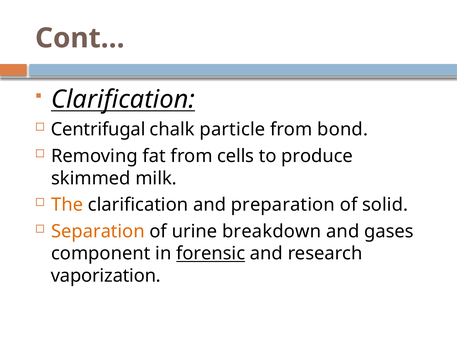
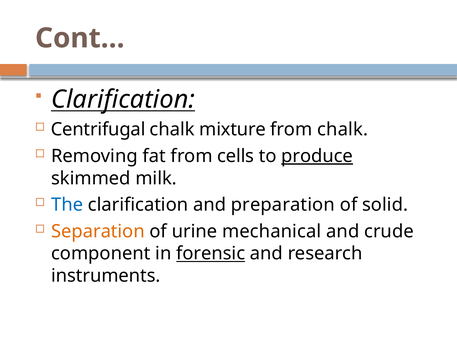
particle: particle -> mixture (233, 129)
from bond: bond -> chalk (343, 129)
produce underline: none -> present (317, 156)
The colour: orange -> blue (67, 205)
breakdown: breakdown -> mechanical (272, 231)
gases: gases -> crude (389, 231)
vaporization: vaporization -> instruments (106, 275)
